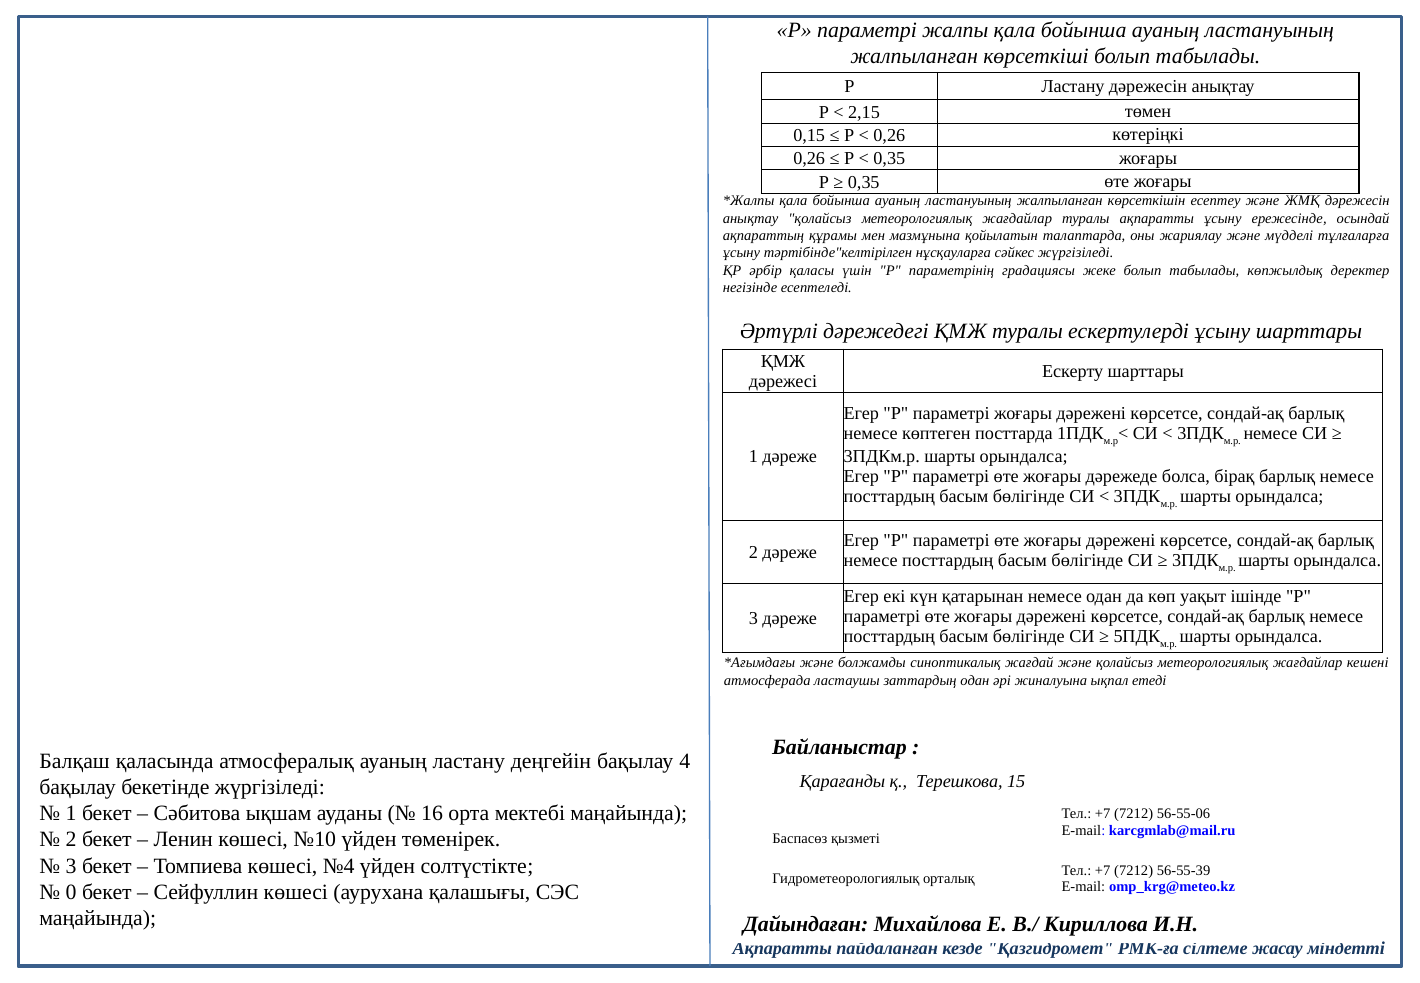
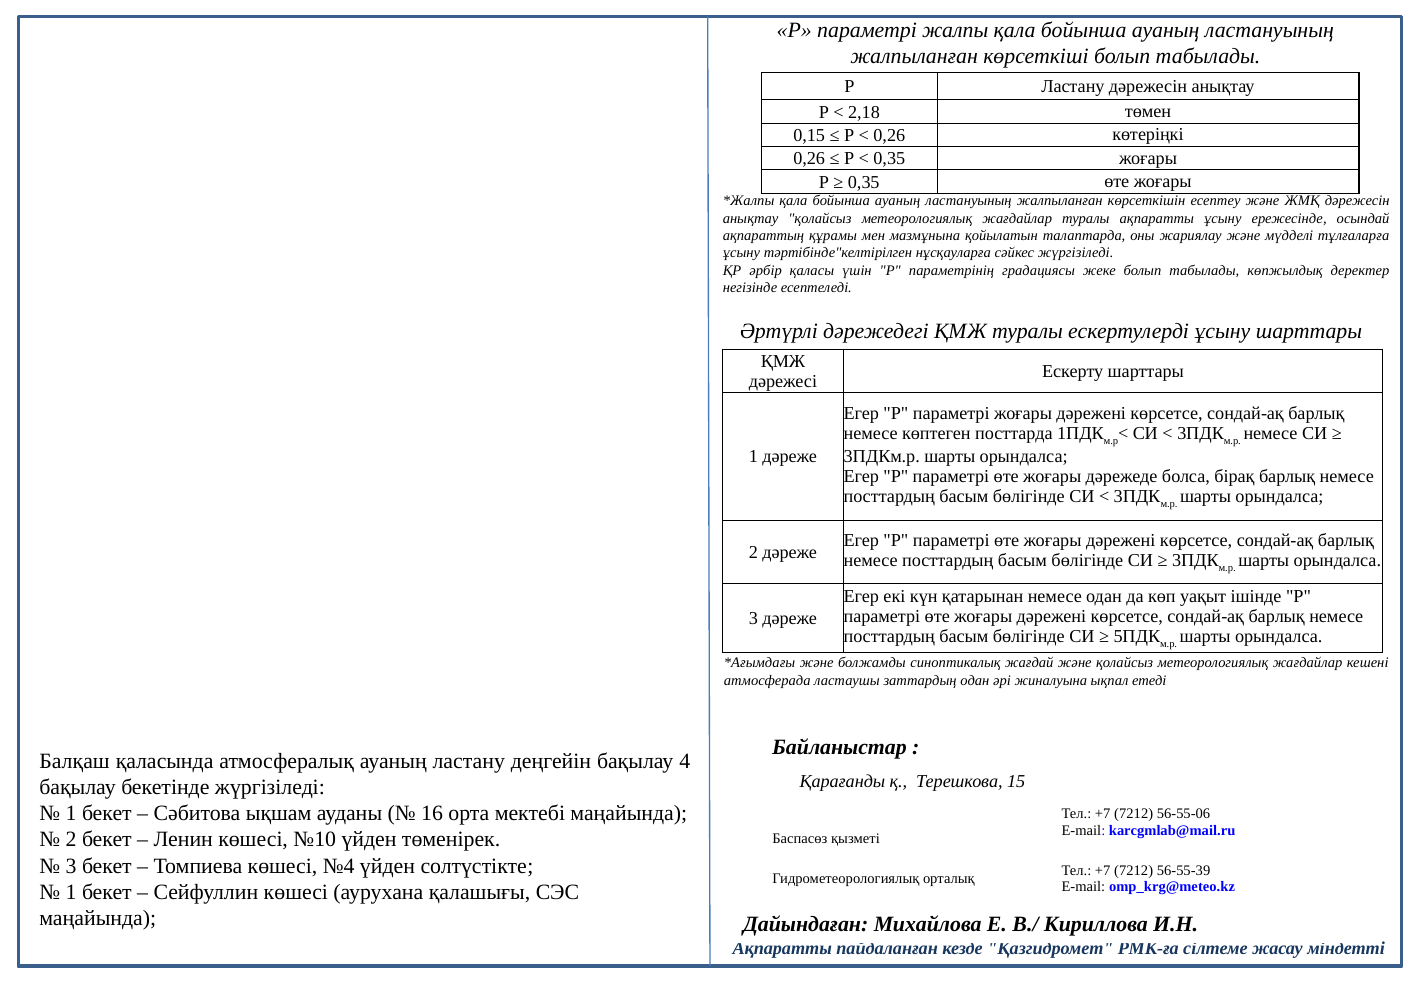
2,15: 2,15 -> 2,18 (864, 112)
0: 0 -> 1 (71, 892)
